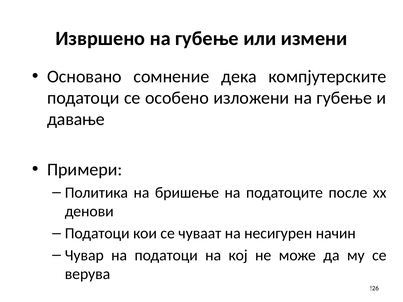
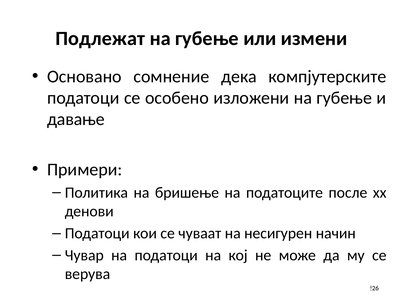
Извршено: Извршено -> Подлежат (100, 39)
